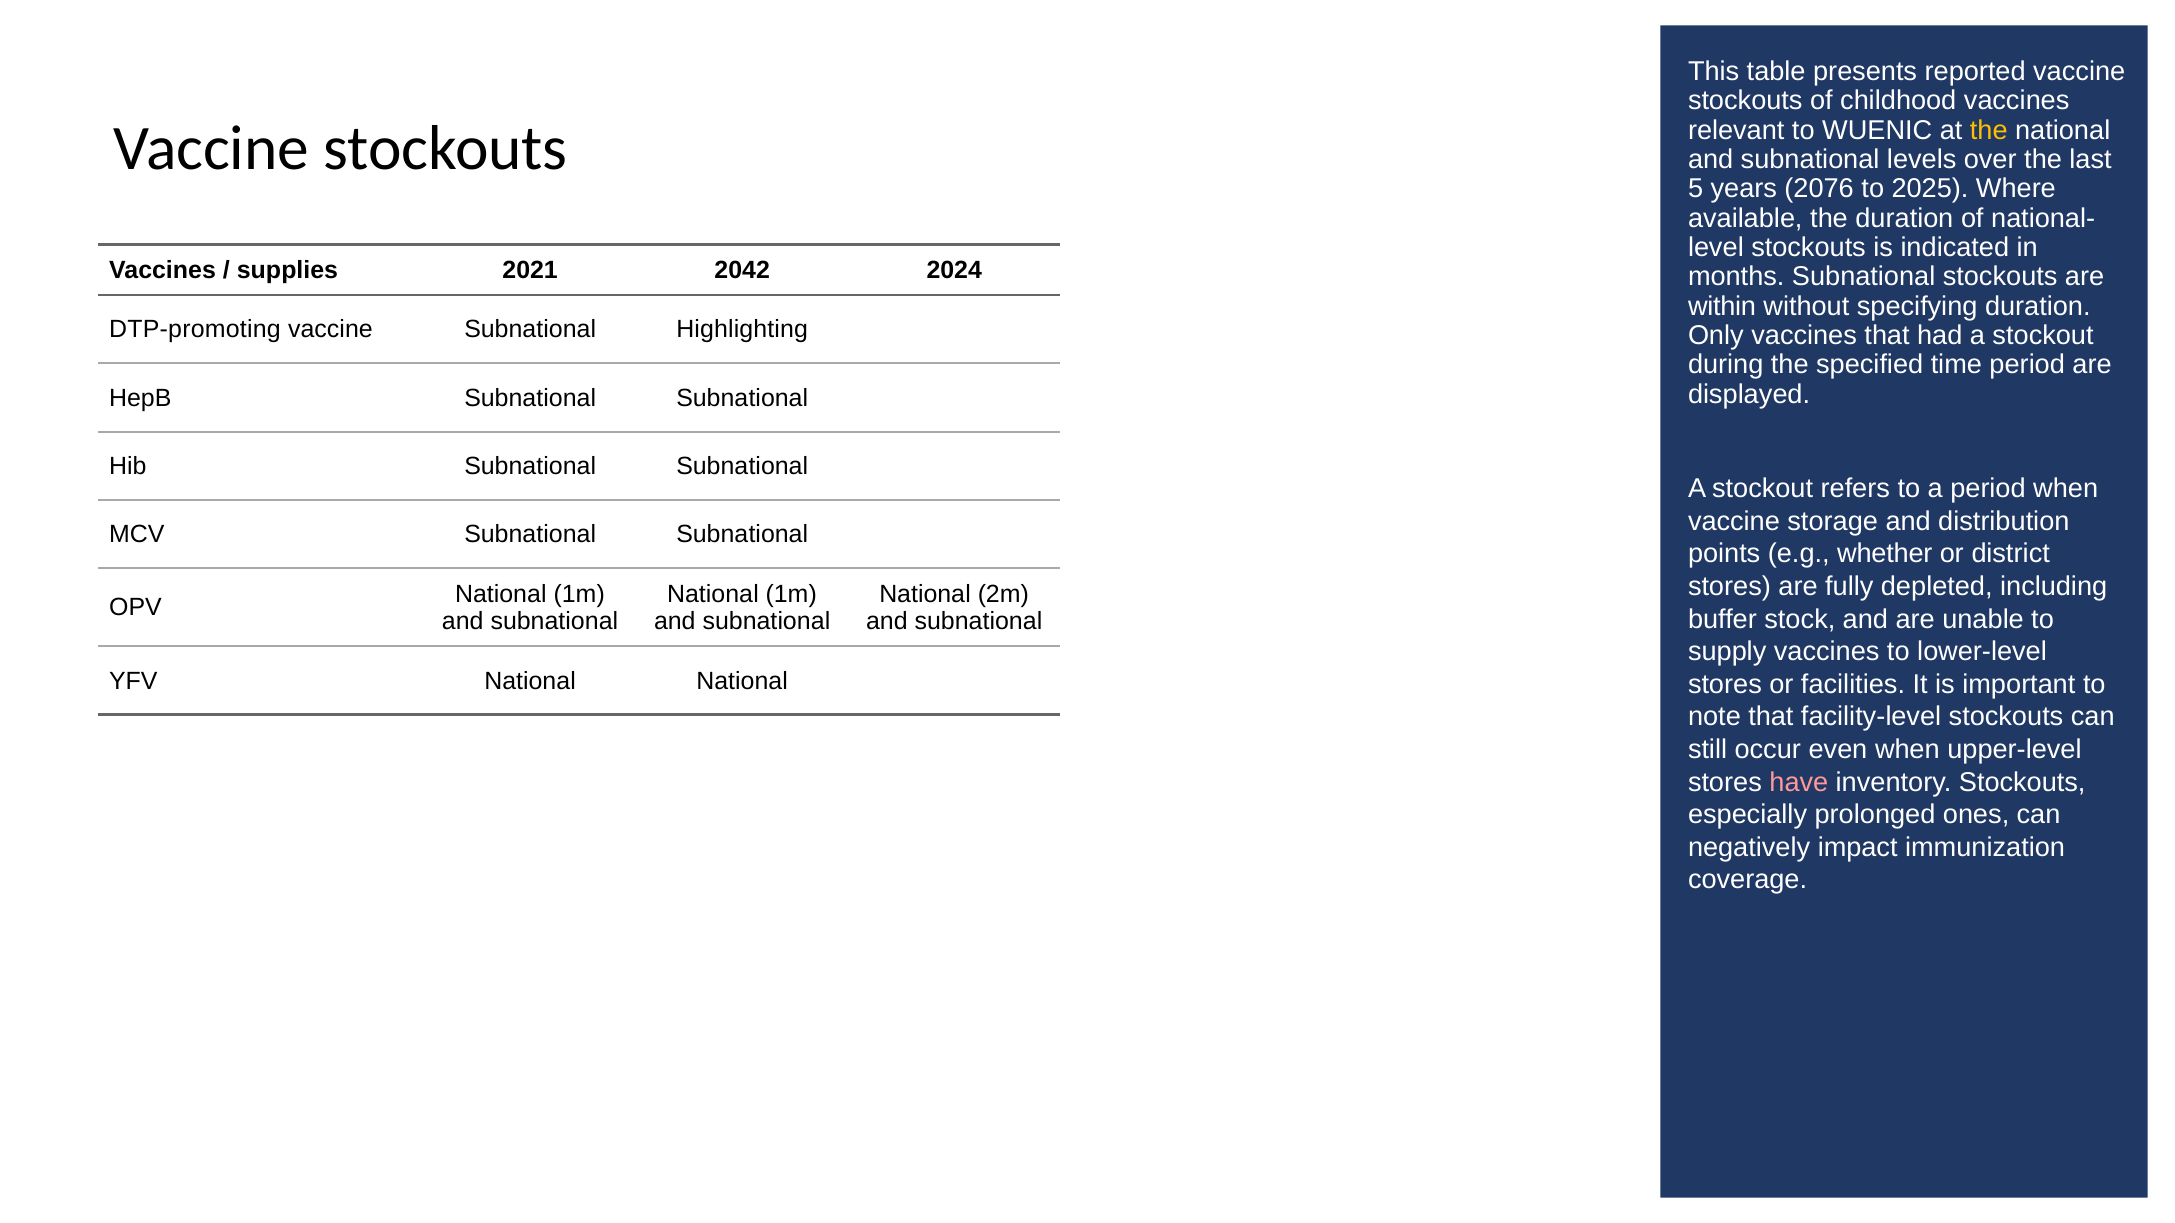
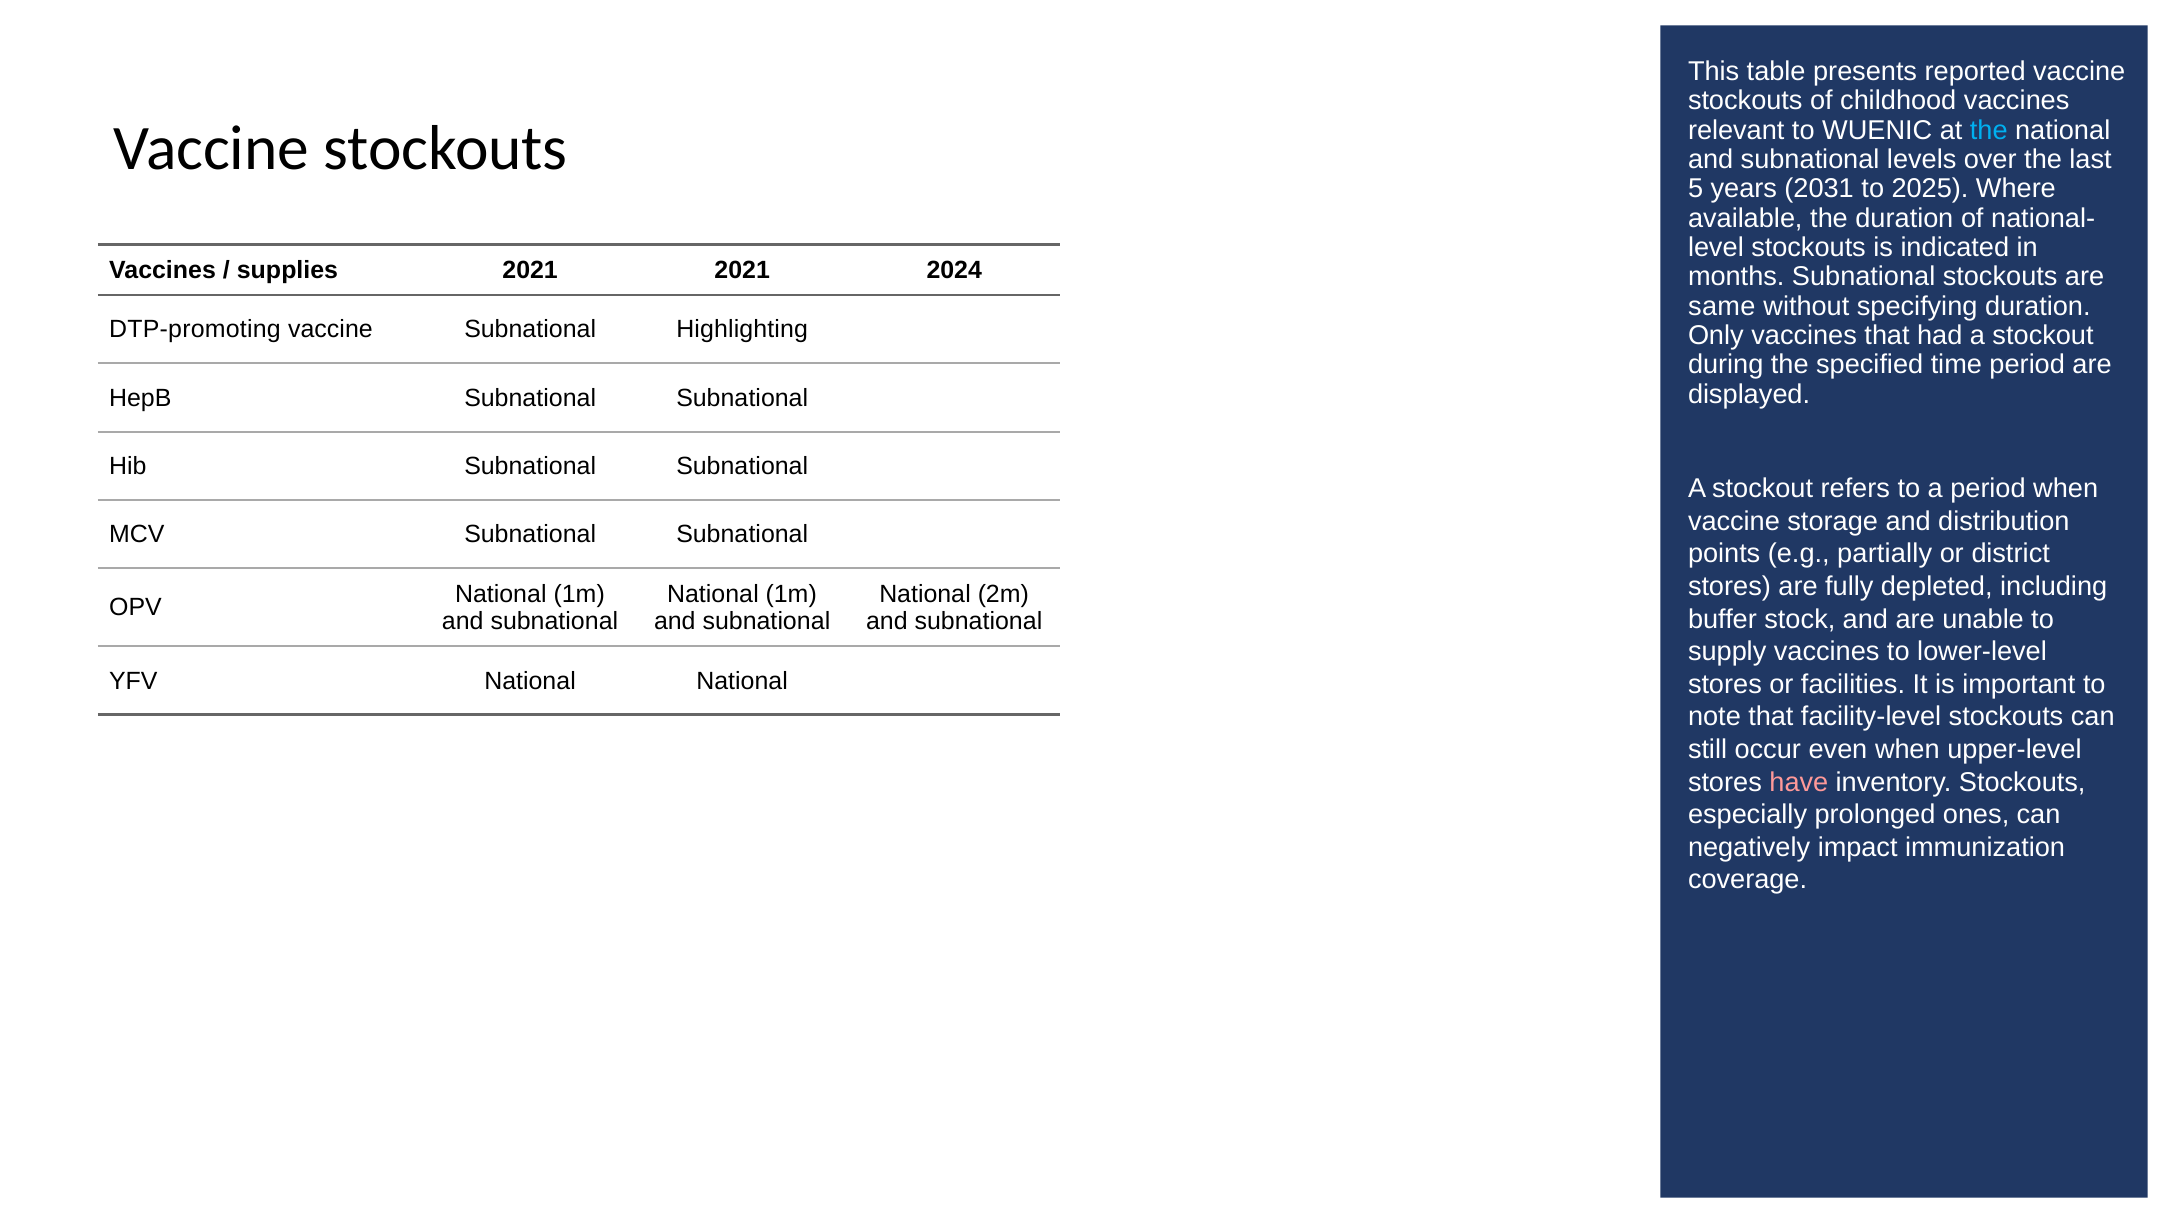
the colour: yellow -> light blue (1989, 130)
2076: 2076 -> 2031 (1819, 189)
2021 2042: 2042 -> 2021 (742, 270)
within: within -> same (1722, 306)
whether: whether -> partially (1885, 554)
